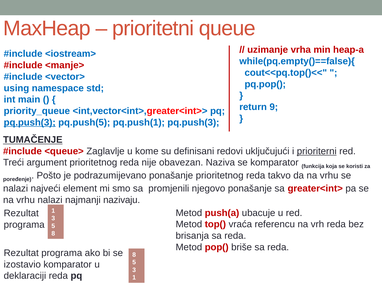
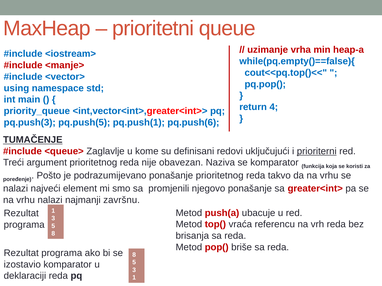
9: 9 -> 4 (274, 107)
pq.push(3 underline: present -> none (30, 123)
pq.push(1 pq.push(3: pq.push(3 -> pq.push(6 (193, 123)
nazivaju: nazivaju -> završnu (122, 200)
